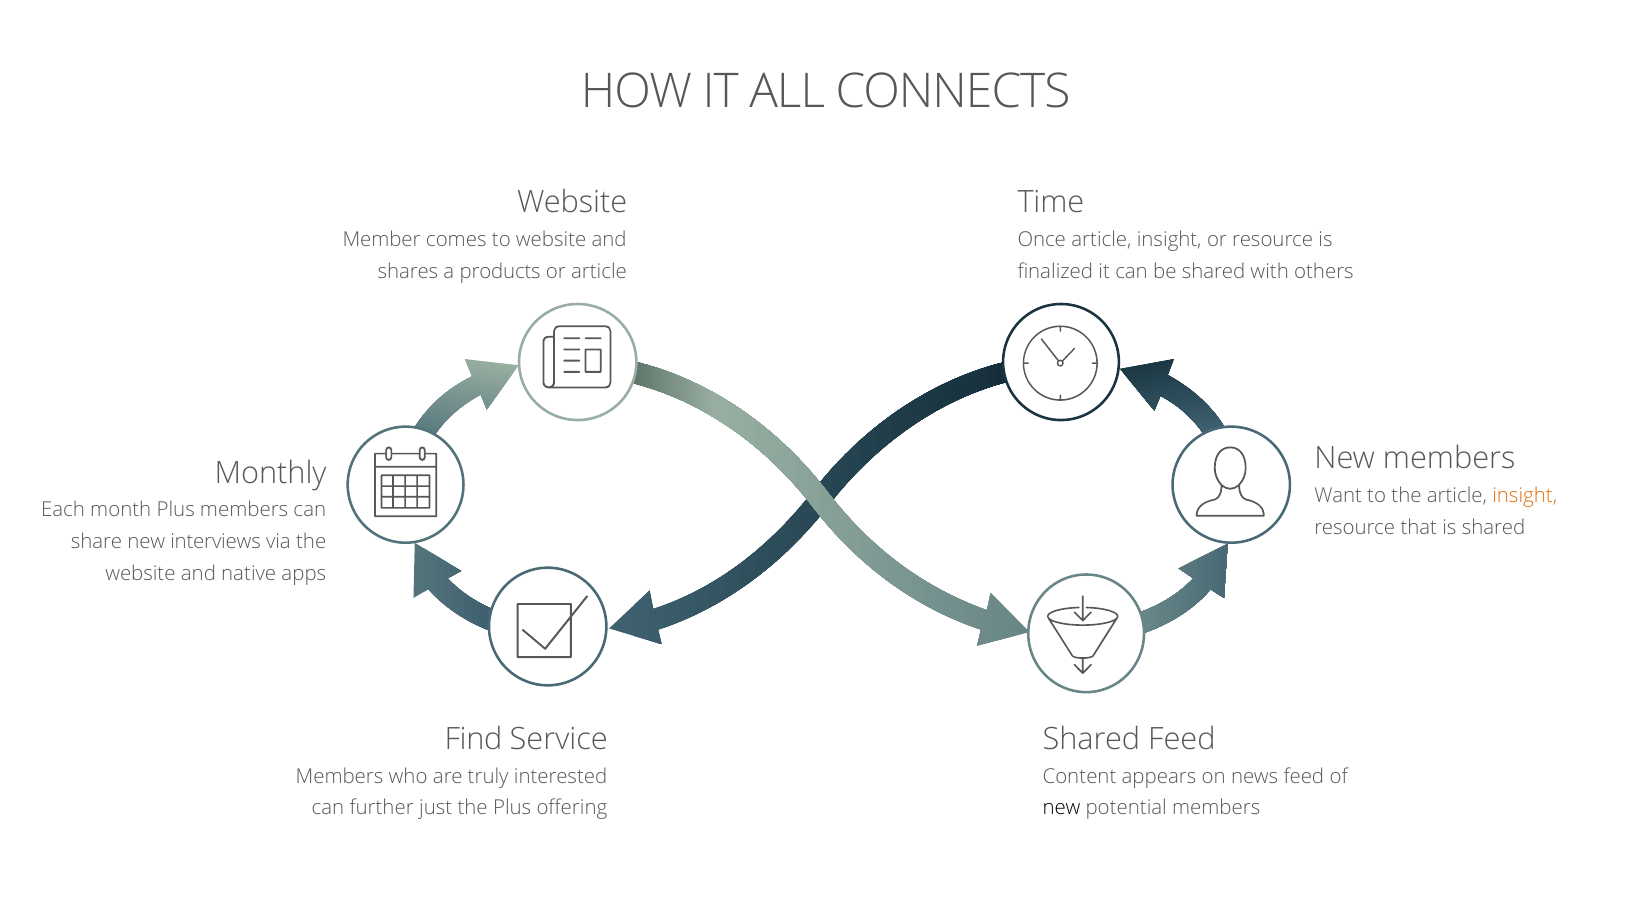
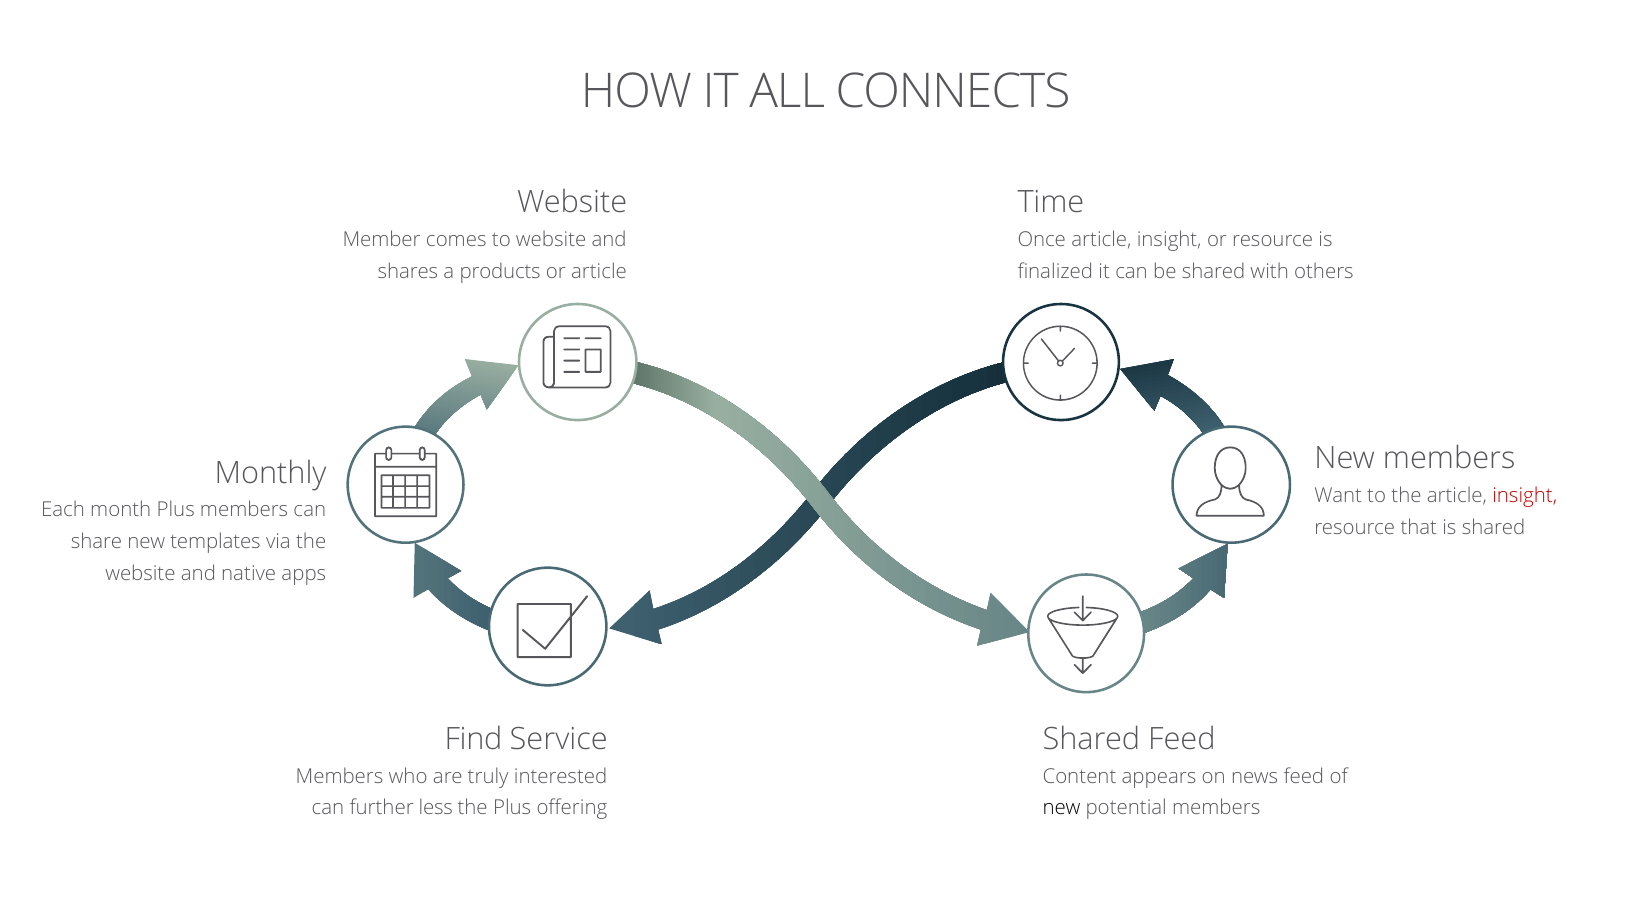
insight colour: orange -> red (1525, 496)
interviews: interviews -> templates (215, 542)
just: just -> less (436, 808)
